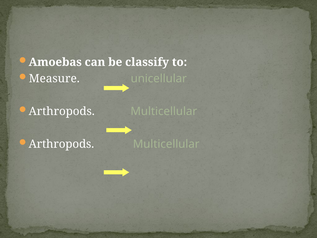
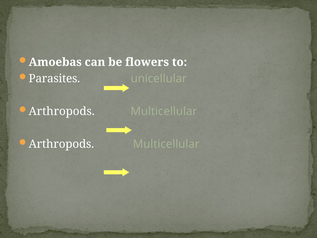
classify: classify -> flowers (147, 62)
Measure: Measure -> Parasites (54, 78)
